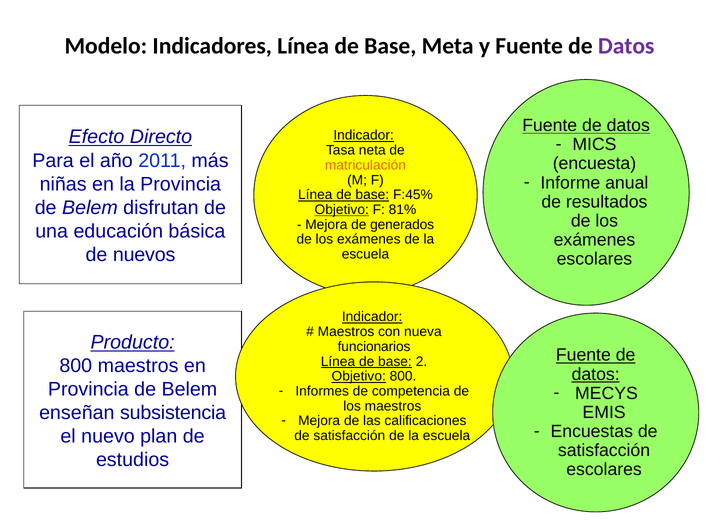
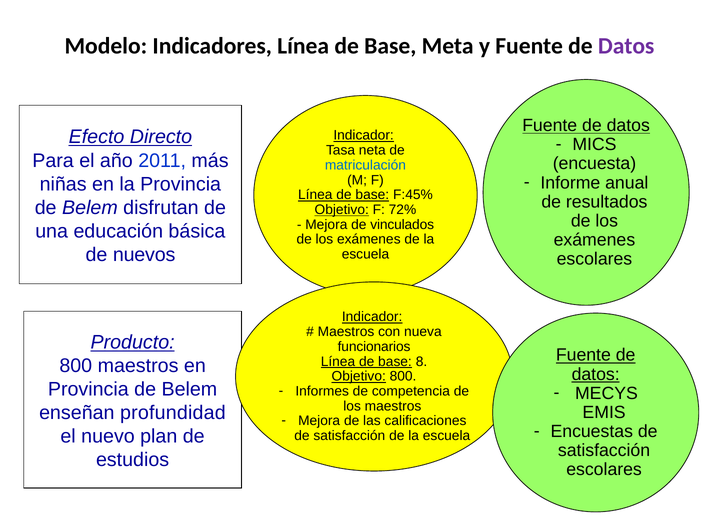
matriculación colour: orange -> blue (365, 165)
81%: 81% -> 72% (402, 210)
generados: generados -> vinculados (402, 225)
2: 2 -> 8 (421, 362)
subsistencia: subsistencia -> profundidad (173, 413)
